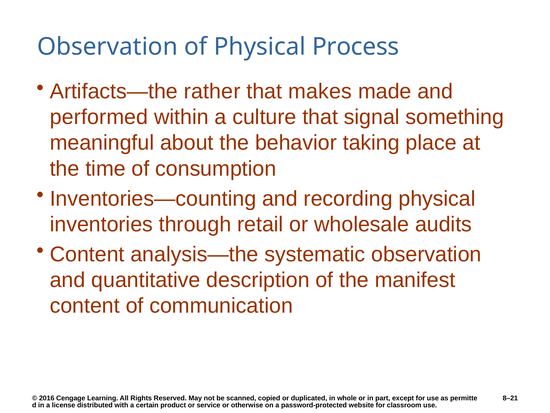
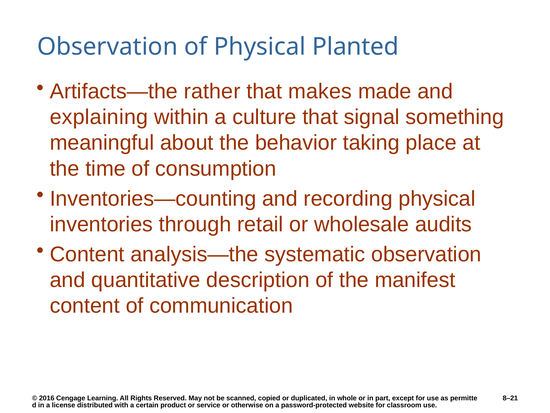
Process: Process -> Planted (356, 47)
performed: performed -> explaining (99, 117)
